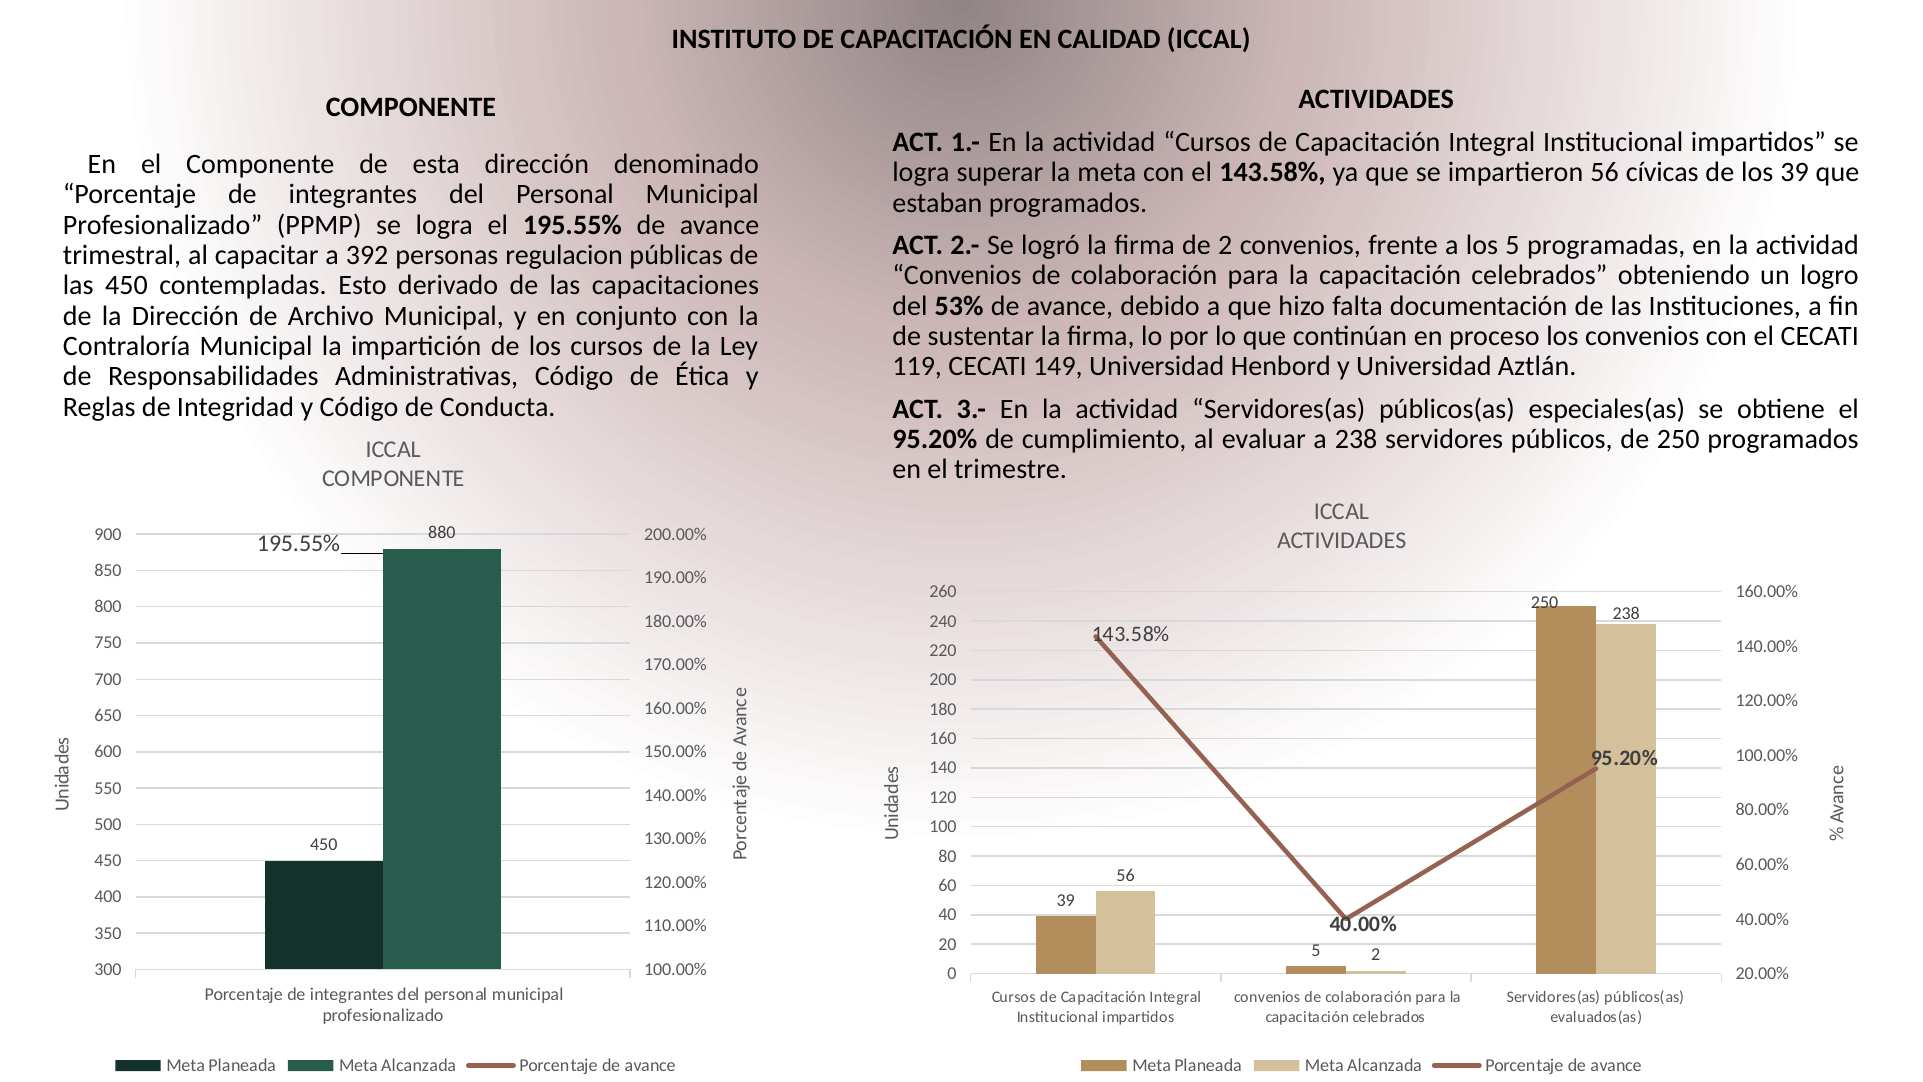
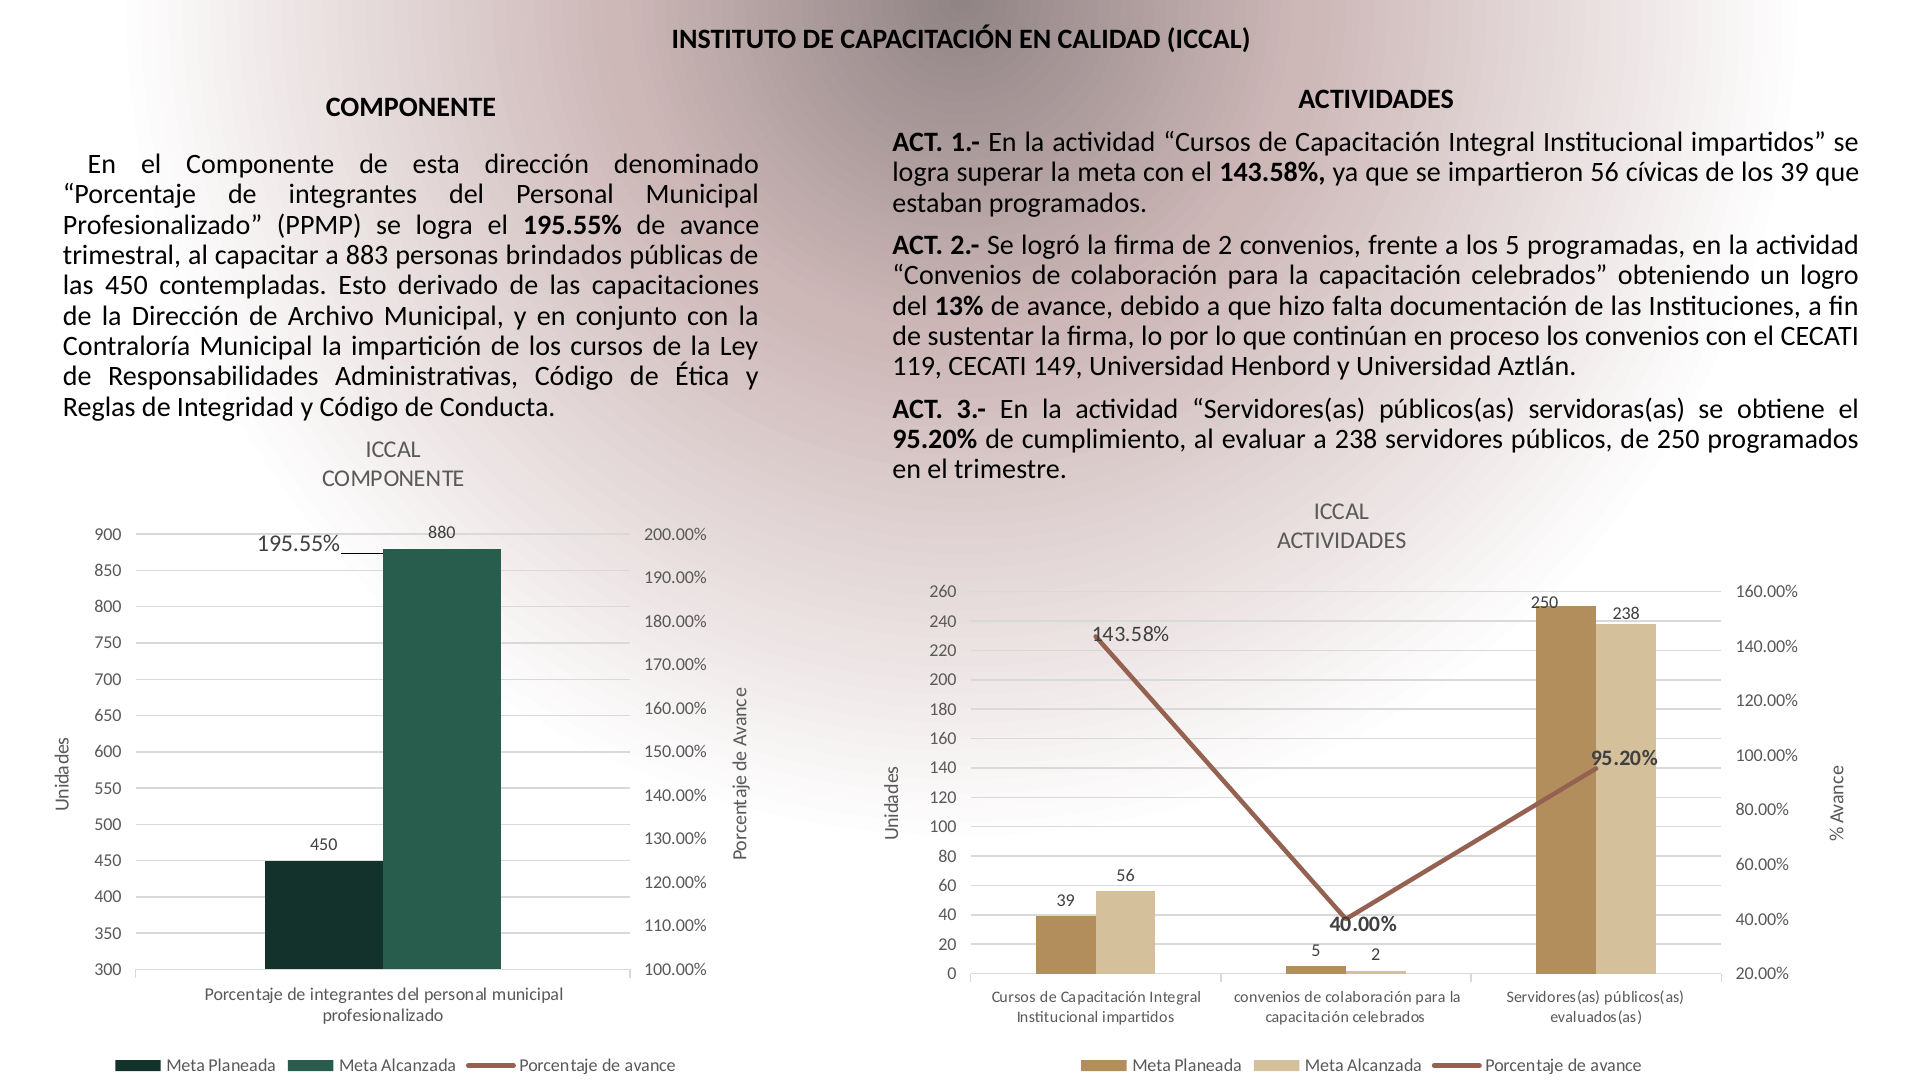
392: 392 -> 883 (367, 255)
regulacion: regulacion -> brindados (564, 255)
53%: 53% -> 13% (959, 306)
especiales(as: especiales(as -> servidoras(as (1607, 409)
